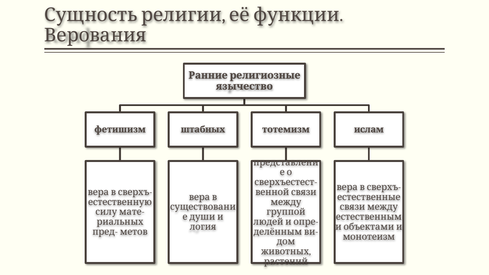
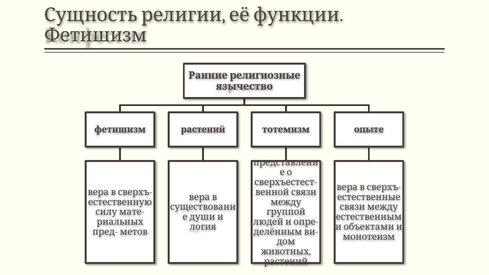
Верования: Верования -> Фетишизм (96, 35)
штабных: штабных -> растений (203, 129)
ислам: ислам -> опыте (369, 129)
